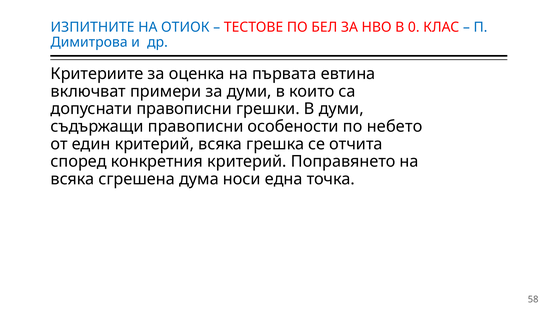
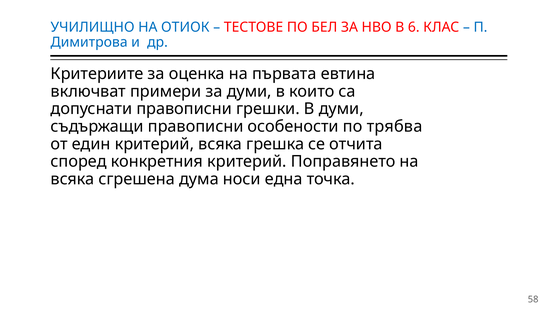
ИЗПИТНИТЕ: ИЗПИТНИТЕ -> УЧИЛИЩНО (93, 27)
0: 0 -> 6 (414, 27)
небето: небето -> трябва (395, 126)
